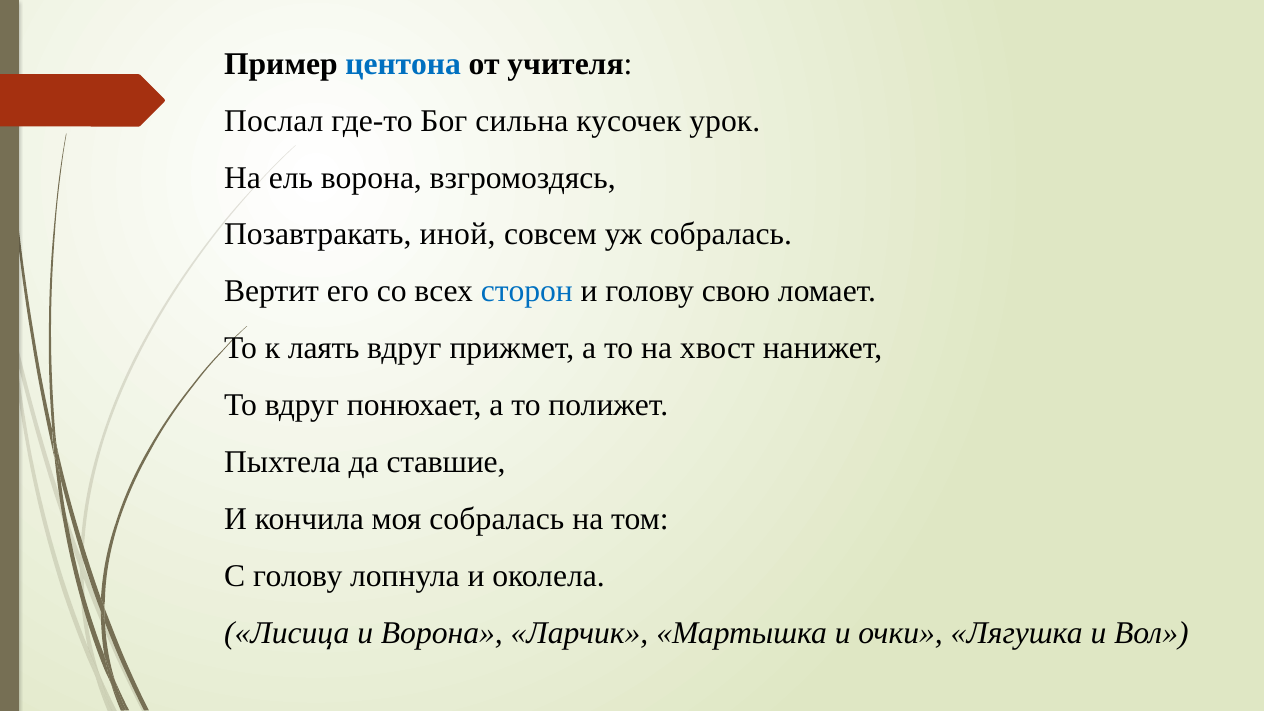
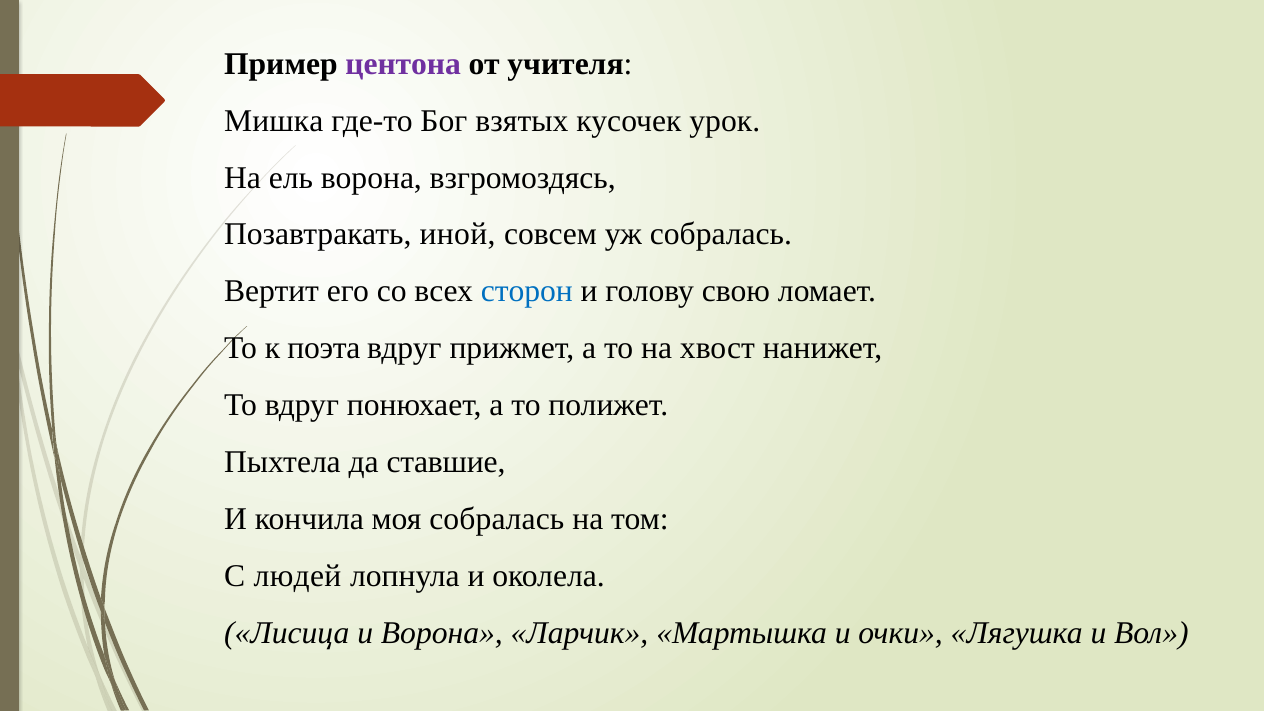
центона colour: blue -> purple (403, 64)
Послал: Послал -> Мишка (274, 121)
сильна: сильна -> взятых (522, 121)
лаять: лаять -> поэта (324, 348)
С голову: голову -> людей (297, 576)
